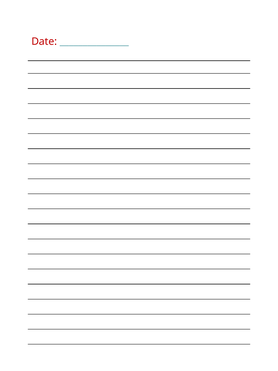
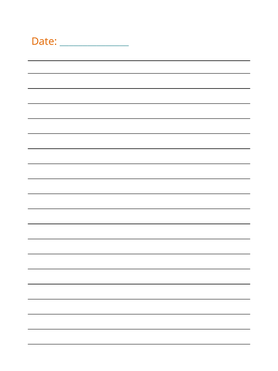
Date colour: red -> orange (44, 41)
